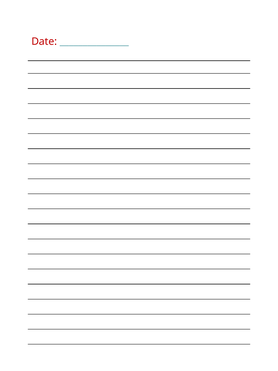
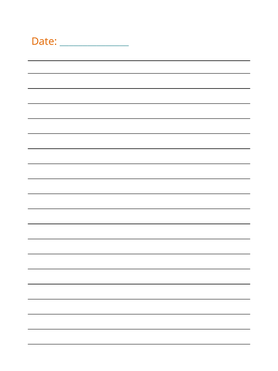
Date colour: red -> orange (44, 41)
